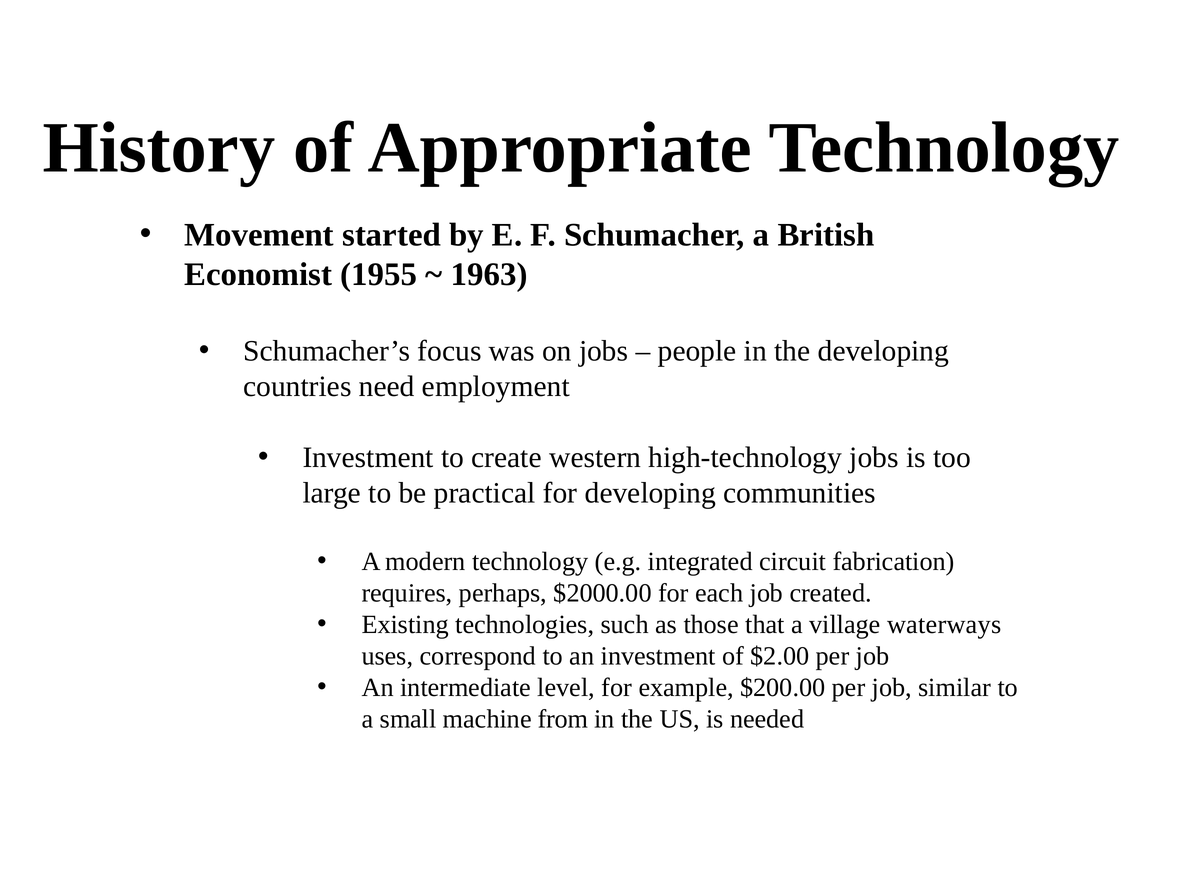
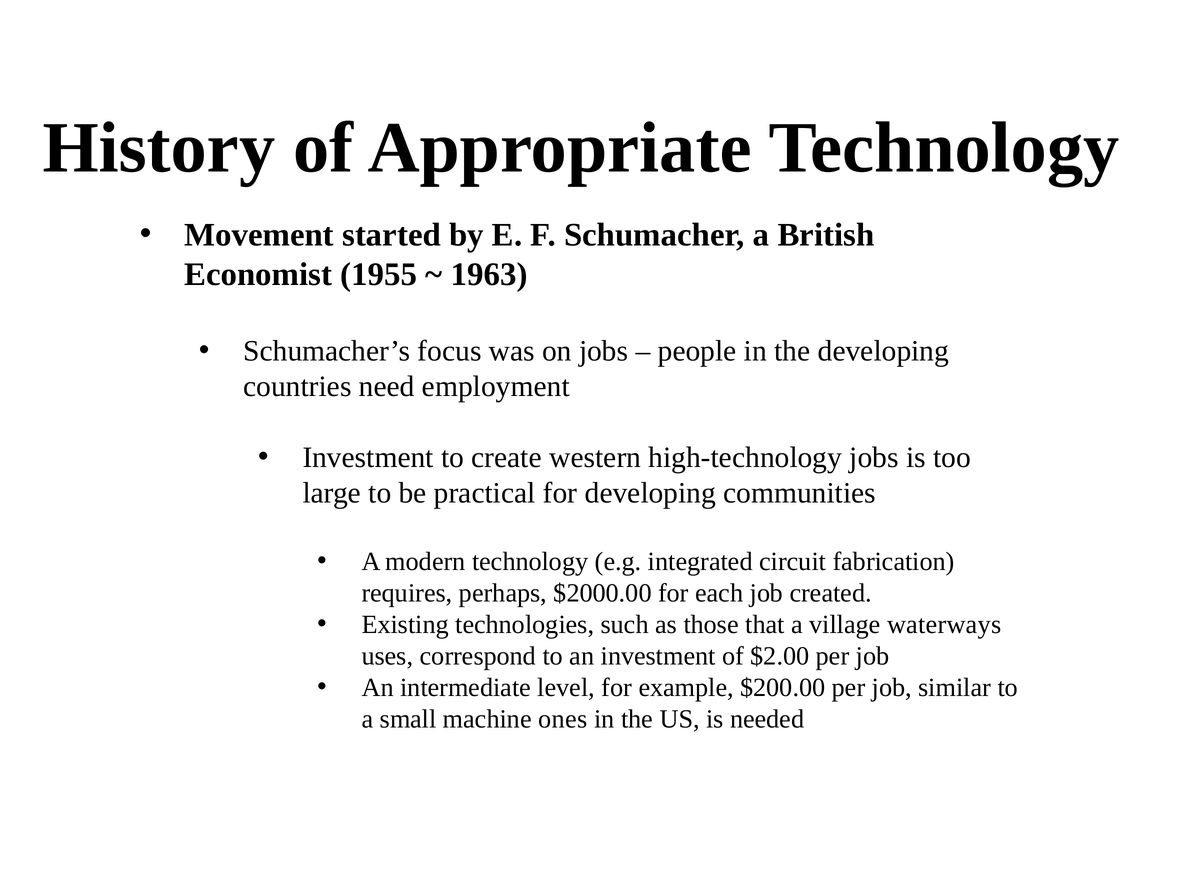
from: from -> ones (563, 719)
